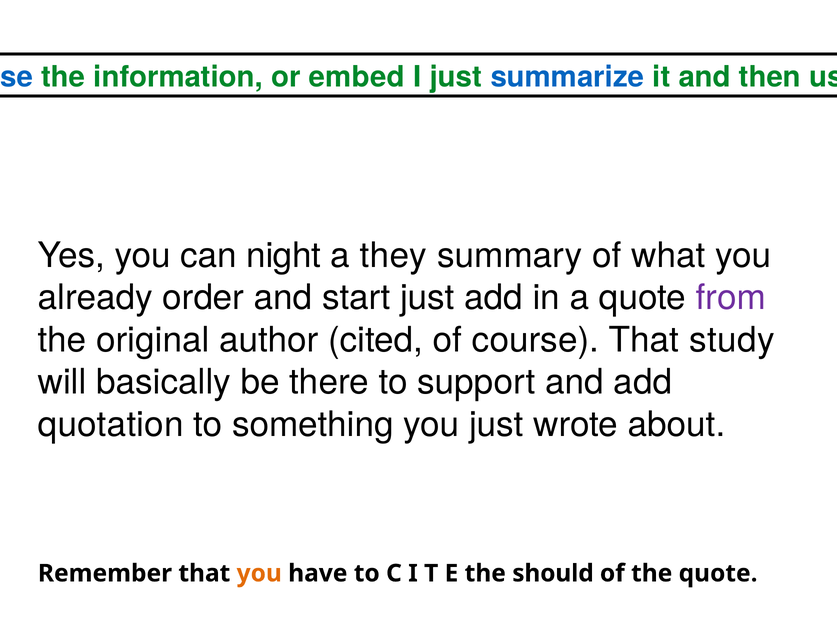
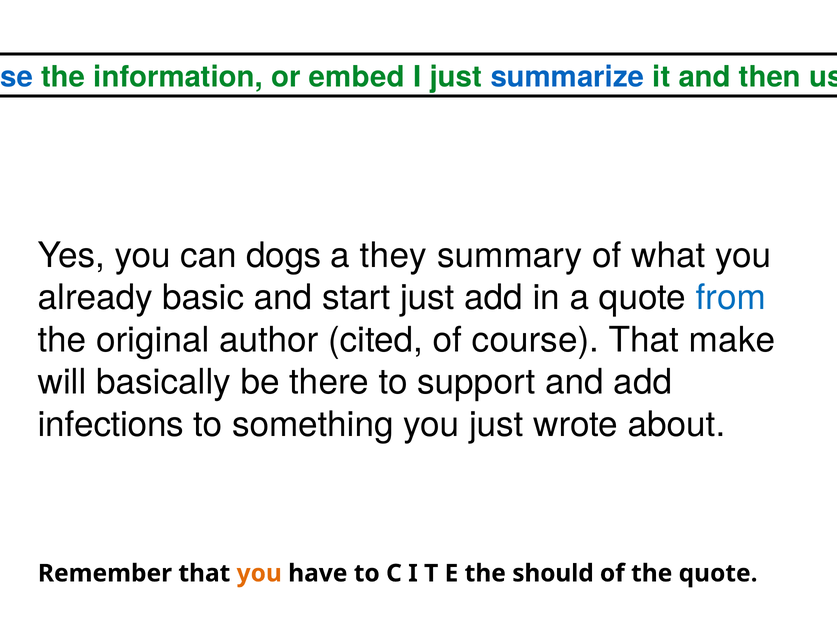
night: night -> dogs (284, 256)
order: order -> basic (203, 298)
from colour: purple -> blue (731, 298)
study: study -> make (732, 340)
quotation: quotation -> infections (111, 424)
